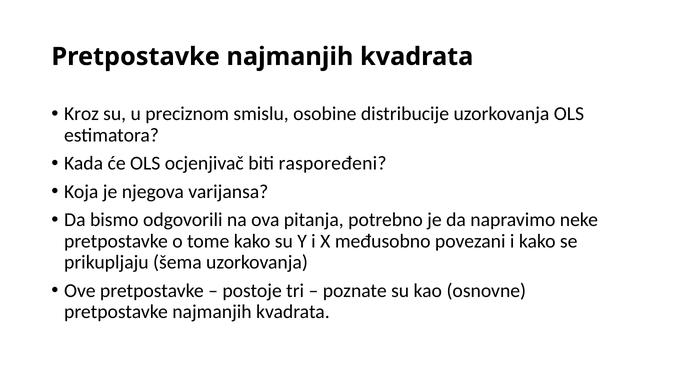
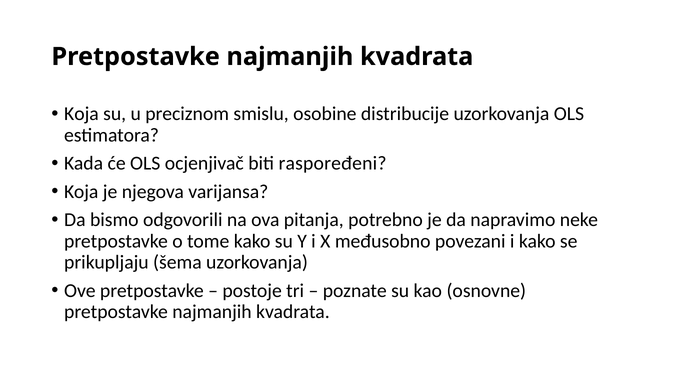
Kroz: Kroz -> Koja (81, 114)
